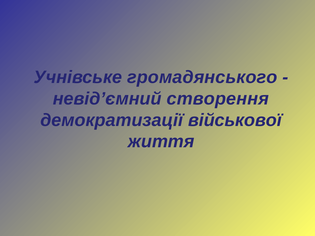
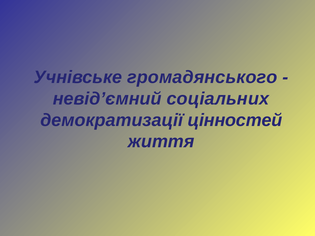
створення: створення -> соціальних (218, 99)
військової: військової -> цінностей (235, 120)
